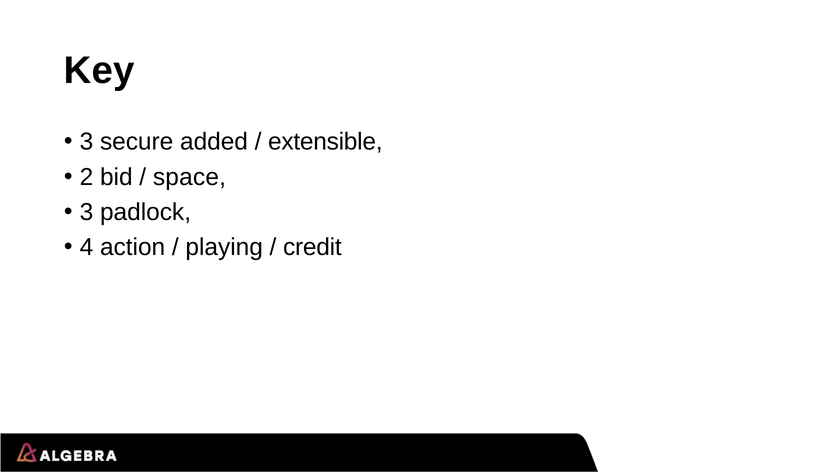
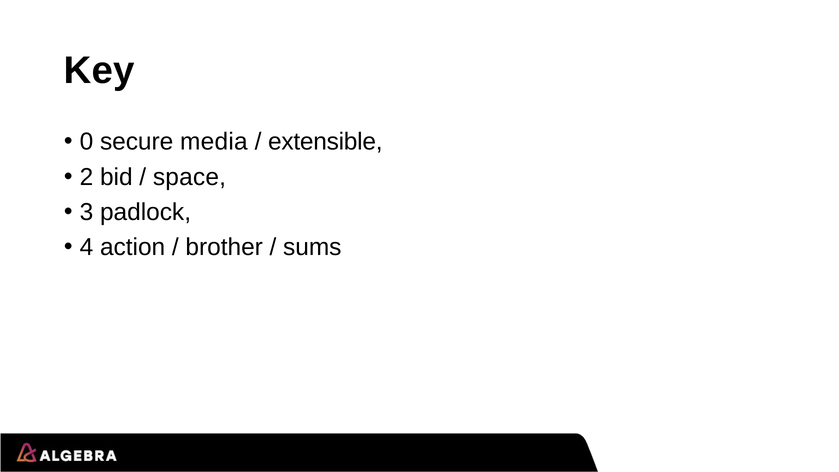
3: 3 -> 0 (87, 142)
added: added -> media (214, 142)
playing: playing -> brother (224, 247)
credit: credit -> sums (312, 247)
